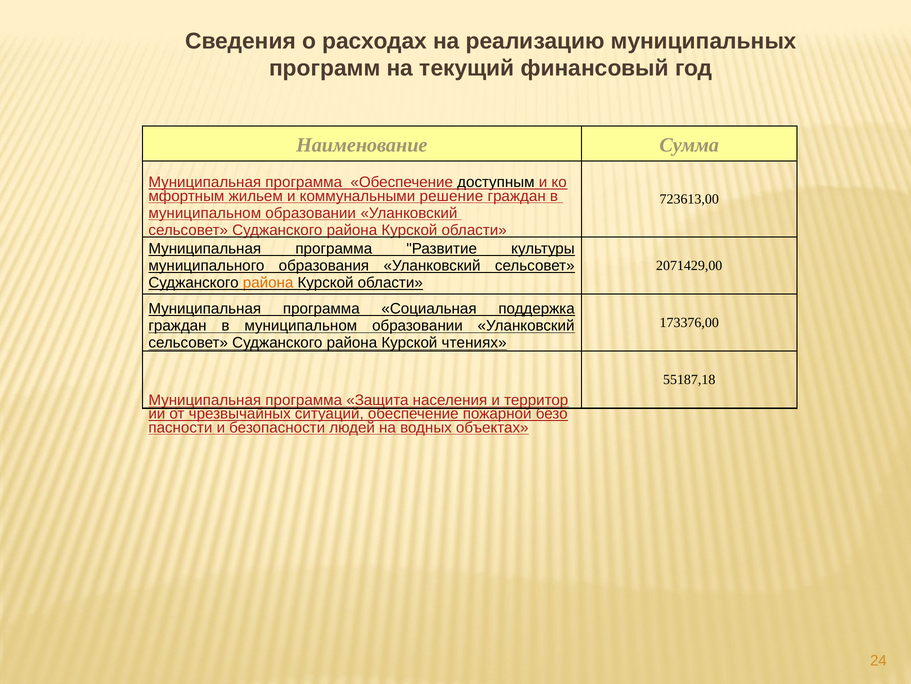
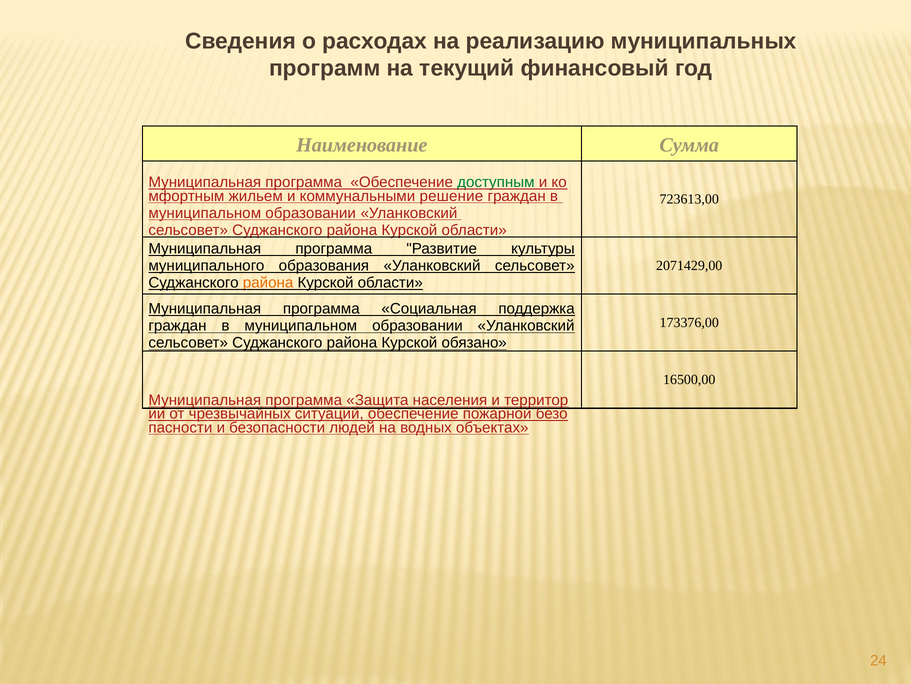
доступным colour: black -> green (496, 182)
чтениях: чтениях -> обязано (474, 343)
55187,18: 55187,18 -> 16500,00 (689, 379)
